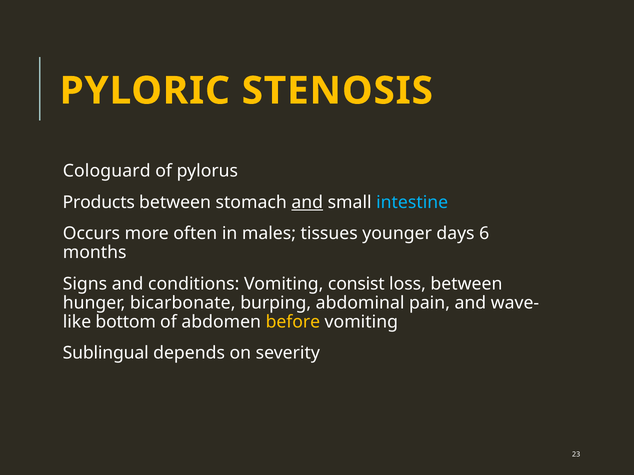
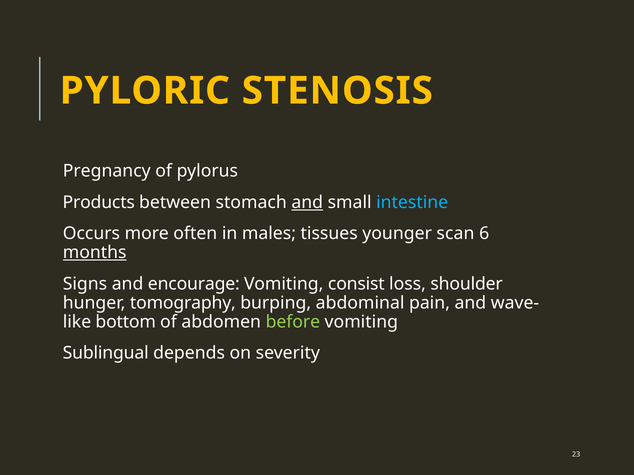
Cologuard: Cologuard -> Pregnancy (107, 171)
days: days -> scan (455, 234)
months underline: none -> present (95, 253)
conditions: conditions -> encourage (194, 284)
loss between: between -> shoulder (467, 284)
bicarbonate: bicarbonate -> tomography (183, 303)
before colour: yellow -> light green (293, 322)
